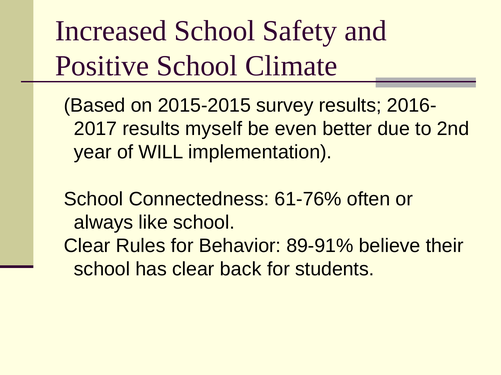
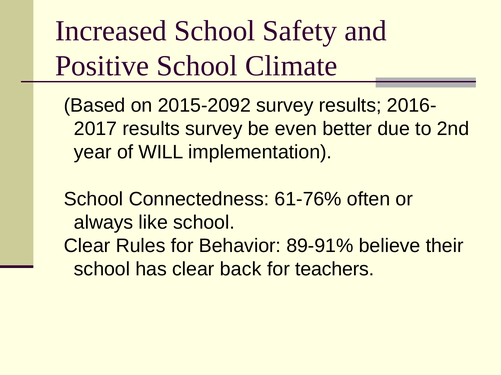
2015-2015: 2015-2015 -> 2015-2092 (204, 106)
results myself: myself -> survey (214, 129)
students: students -> teachers (335, 269)
